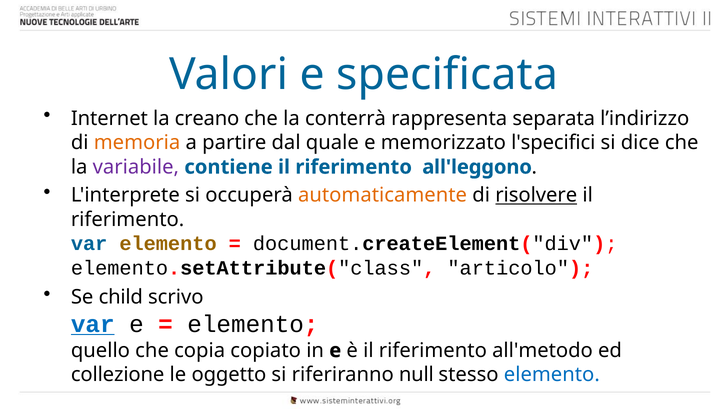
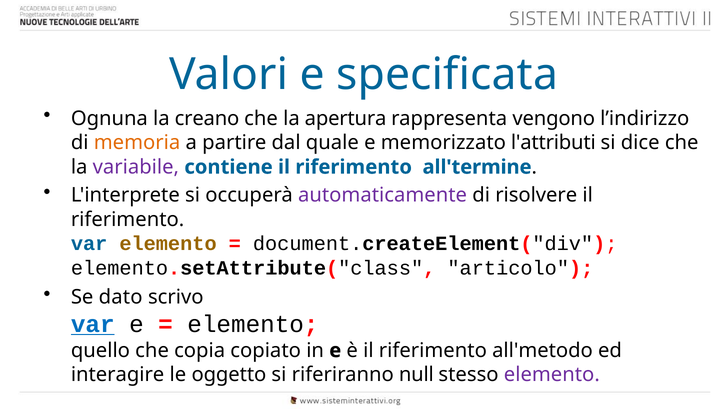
Internet: Internet -> Ognuna (109, 119)
conterrà: conterrà -> apertura (346, 119)
separata: separata -> vengono (554, 119)
l'specifici: l'specifici -> l'attributi (553, 143)
all'leggono: all'leggono -> all'termine (477, 167)
automaticamente colour: orange -> purple (383, 196)
risolvere underline: present -> none (536, 196)
child: child -> dato (121, 298)
collezione: collezione -> interagire (118, 375)
elemento colour: blue -> purple (552, 375)
